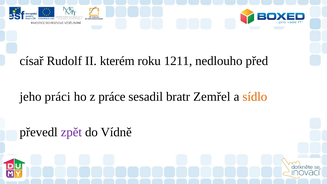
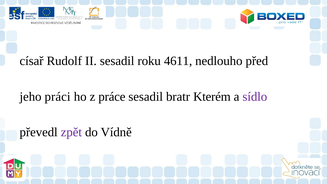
II kterém: kterém -> sesadil (117, 61)
1211: 1211 -> 4611 (178, 61)
Zemřel: Zemřel -> Kterém (212, 97)
sídlo colour: orange -> purple (255, 97)
